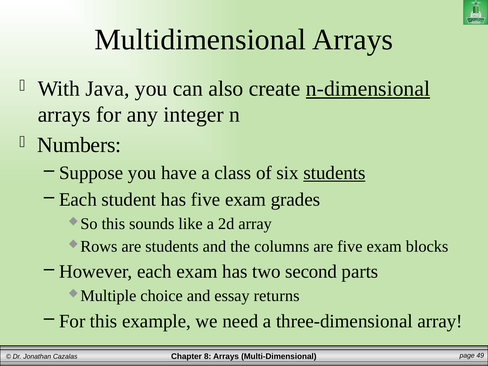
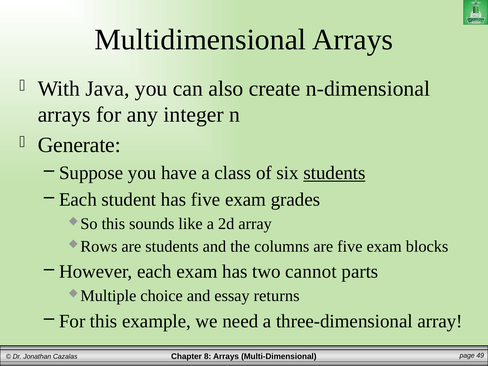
n-dimensional underline: present -> none (368, 89)
Numbers: Numbers -> Generate (79, 145)
second: second -> cannot (311, 272)
